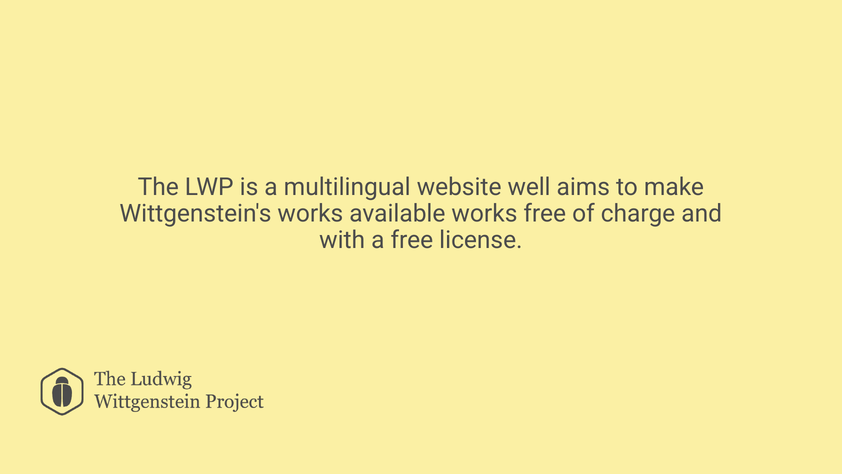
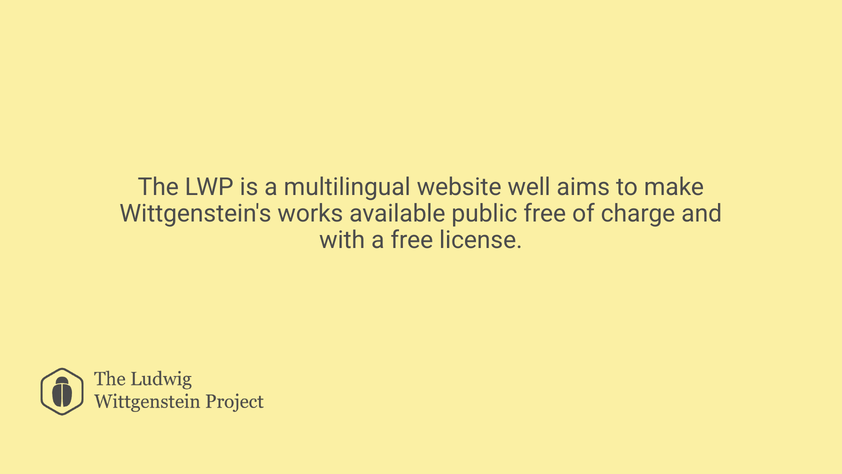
available works: works -> public (484, 213)
